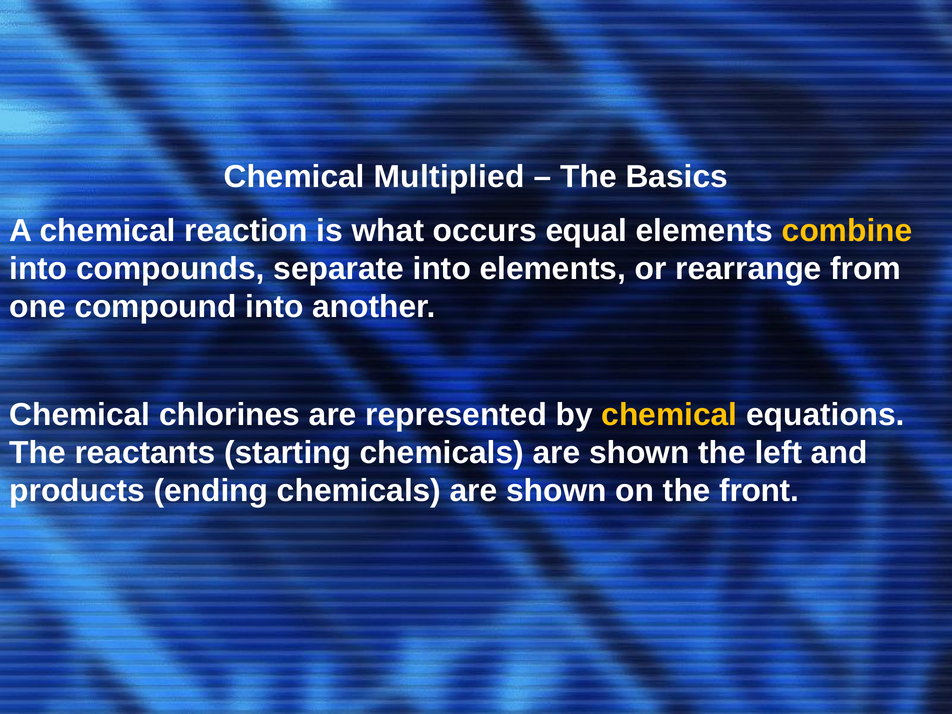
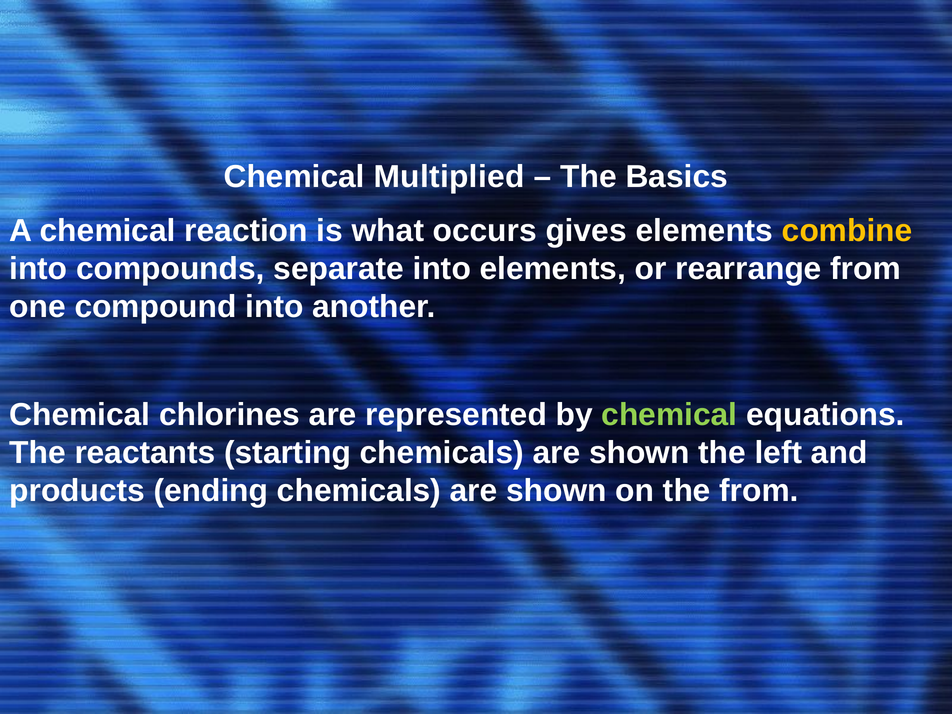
equal: equal -> gives (586, 231)
chemical colour: yellow -> light green (669, 415)
the front: front -> from (759, 491)
